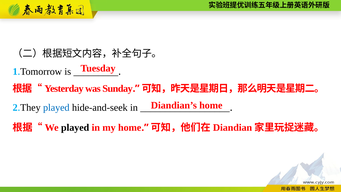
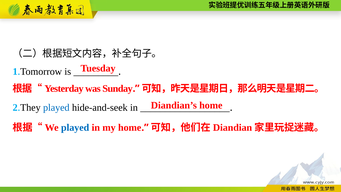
played colour: black -> blue (75, 127)
